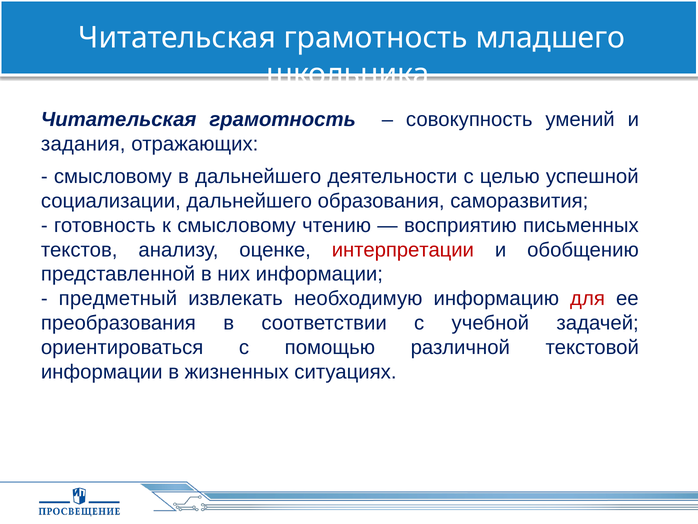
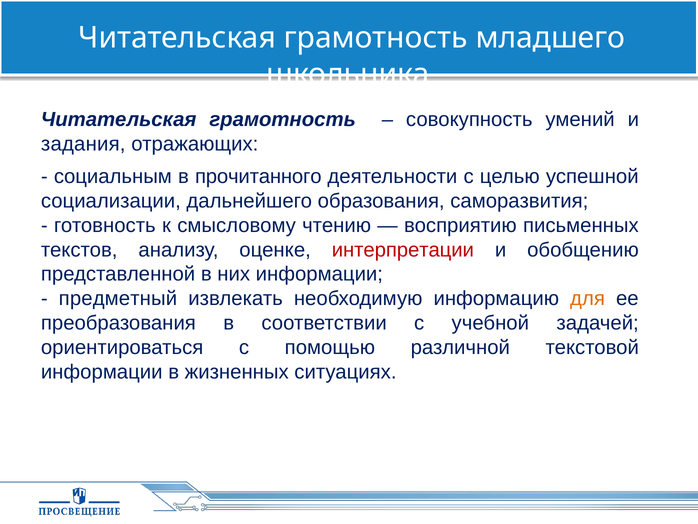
смысловому: смысловому -> социальным (113, 176)
в дальнейшего: дальнейшего -> прочитанного (258, 176)
для colour: red -> orange (588, 298)
